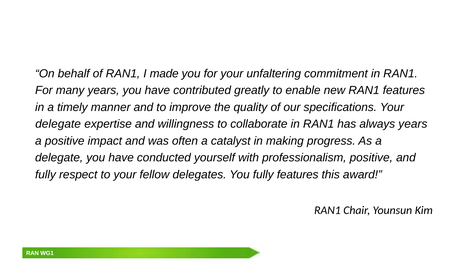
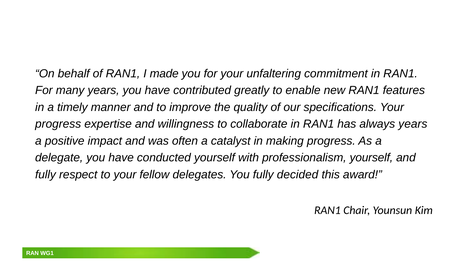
delegate: delegate -> progress (58, 124)
professionalism positive: positive -> yourself (371, 158)
fully features: features -> decided (298, 174)
